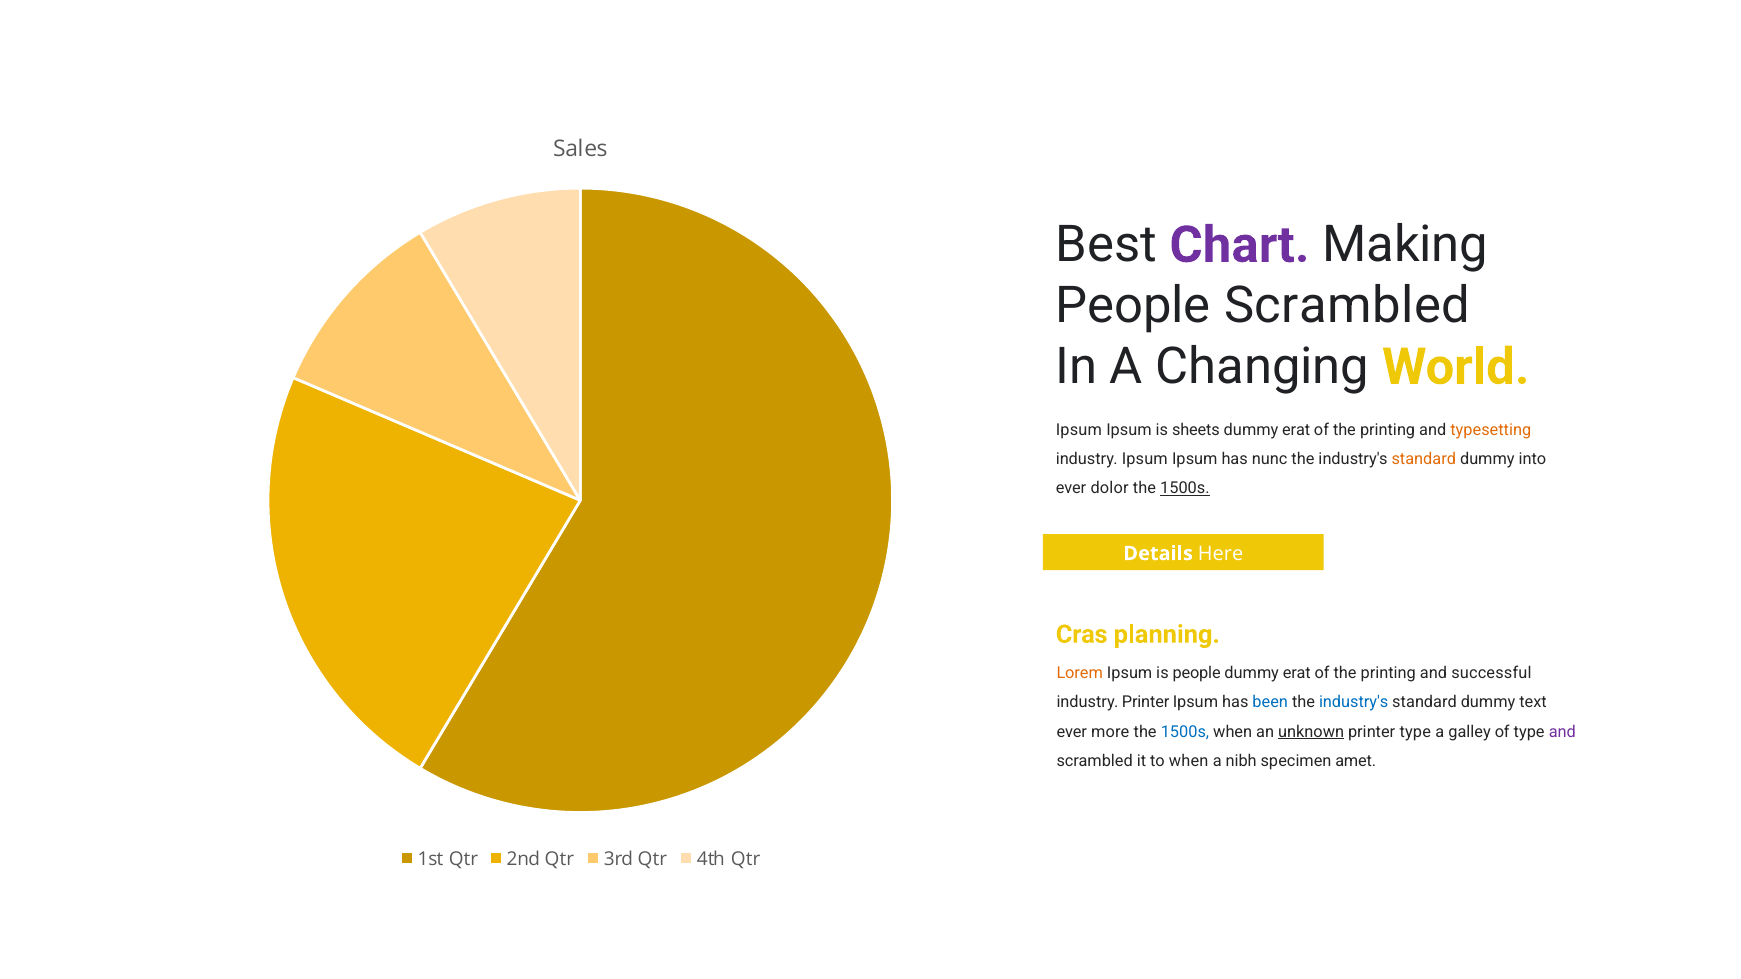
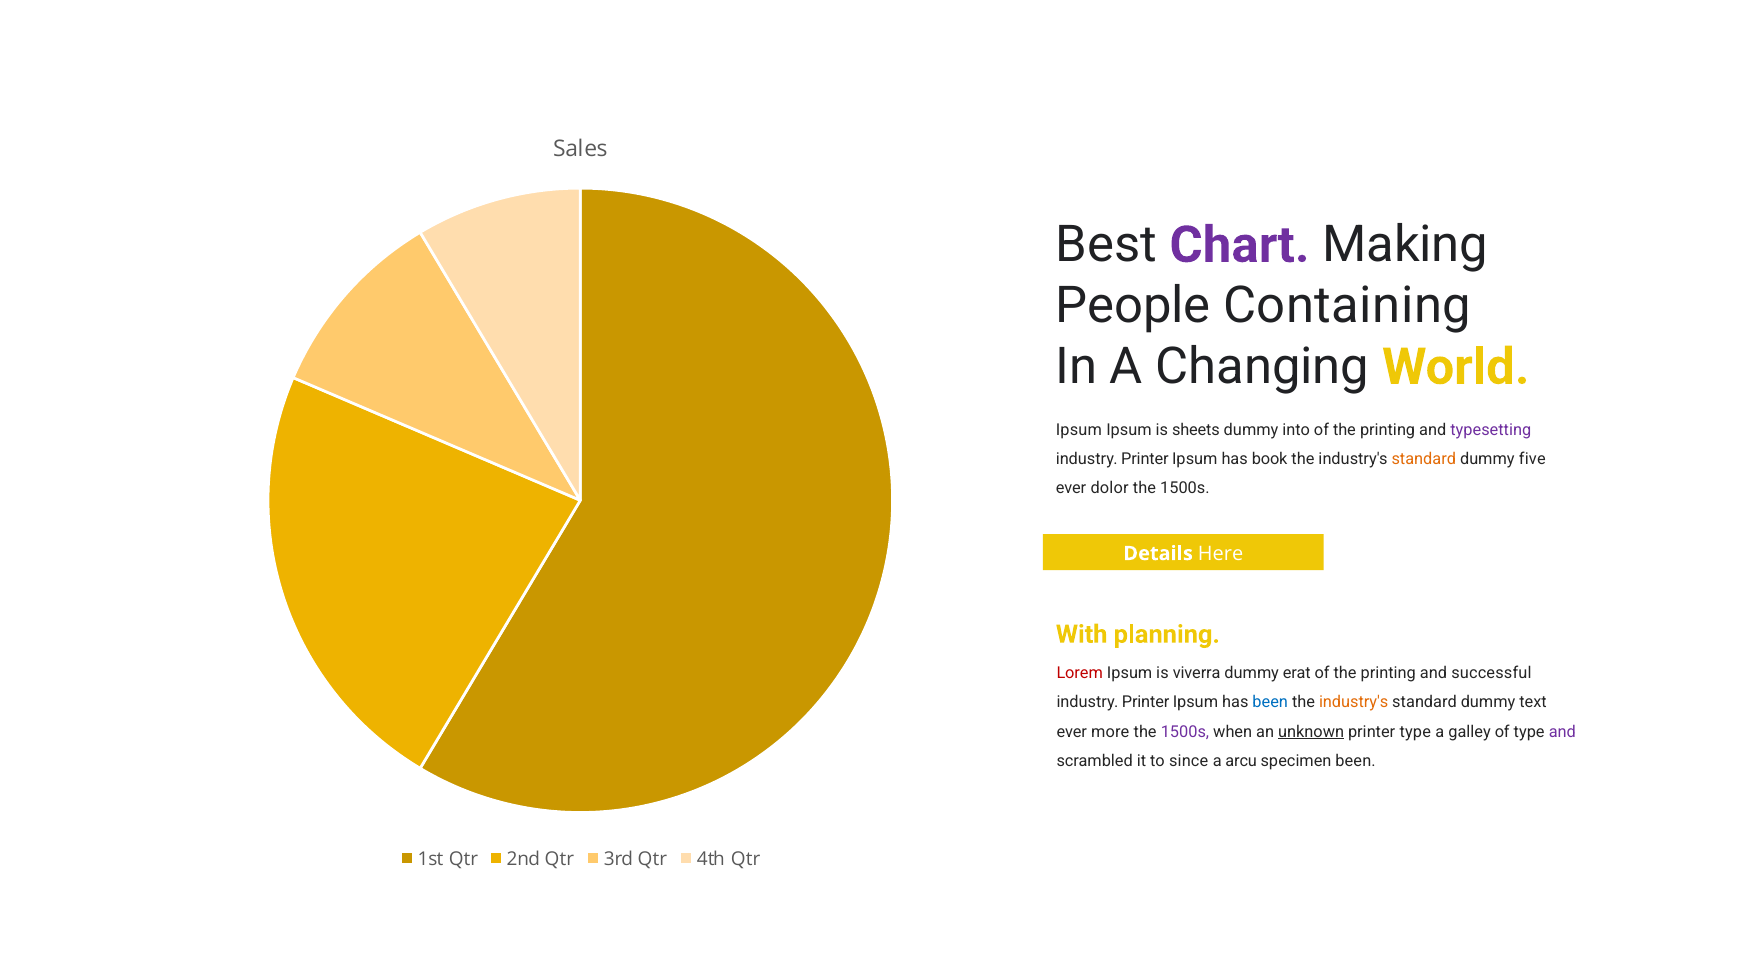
People Scrambled: Scrambled -> Containing (1347, 306)
erat: erat -> into (1296, 430)
typesetting colour: orange -> purple (1491, 430)
Ipsum: Ipsum -> Printer (1145, 459)
nunc: nunc -> book (1270, 459)
into: into -> five (1532, 459)
1500s underline: present -> none (1185, 489)
Cras: Cras -> With (1082, 635)
Lorem colour: orange -> red (1080, 673)
is people: people -> viverra (1197, 673)
industry's colour: blue -> orange (1354, 703)
1500s colour: blue -> purple (1185, 732)
to when: when -> since (1189, 761)
nibh: nibh -> arcu (1241, 761)
specimen amet: amet -> been (1356, 761)
